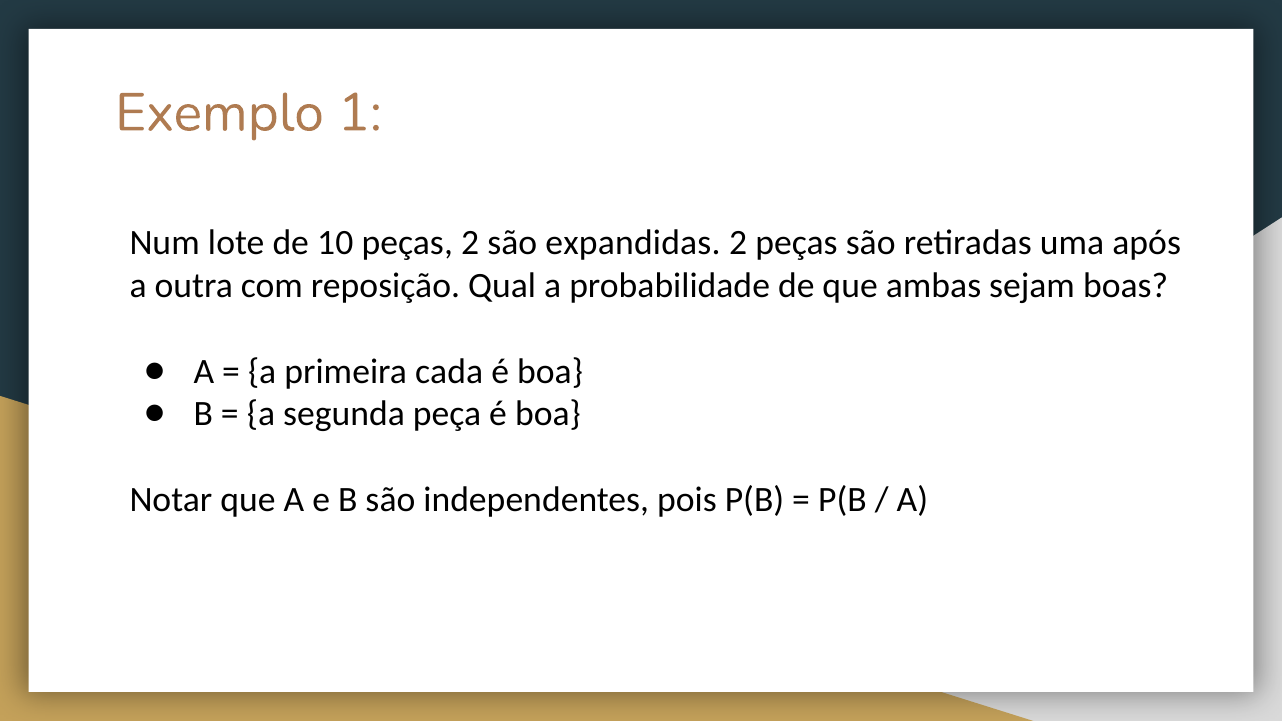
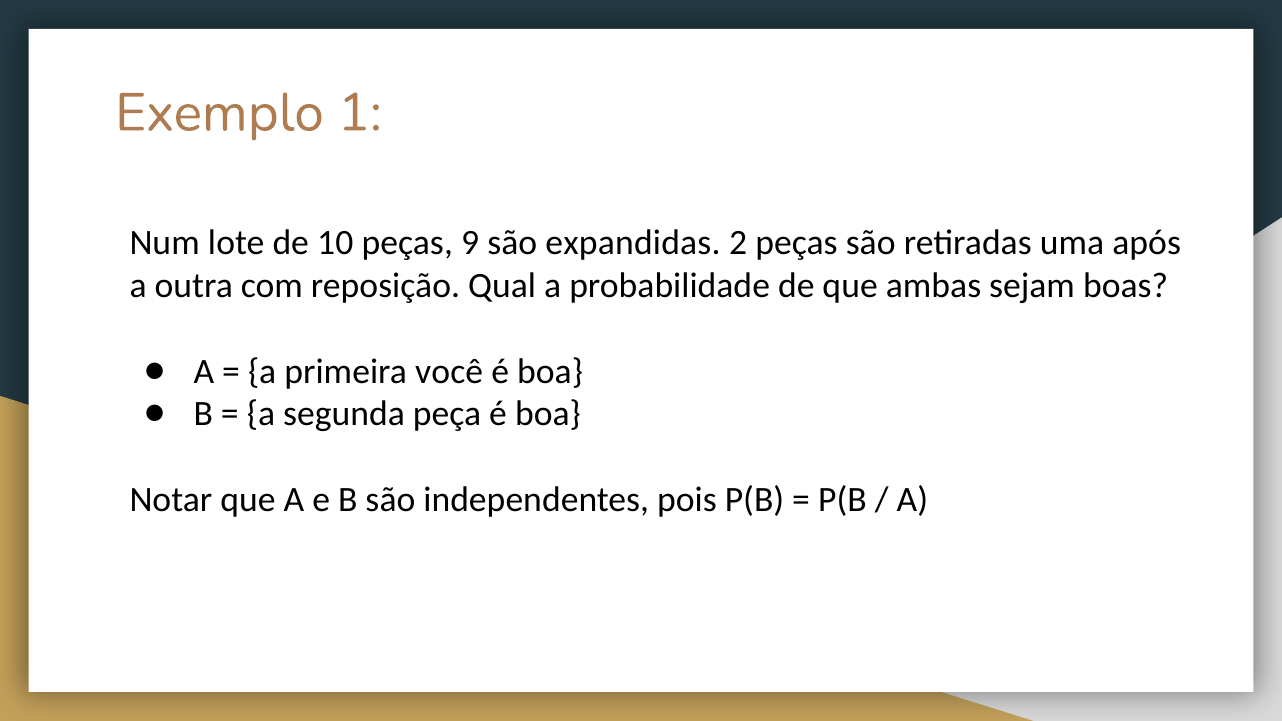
peças 2: 2 -> 9 (470, 243)
cada: cada -> você (449, 371)
